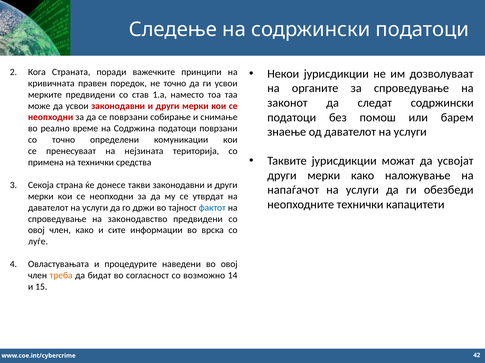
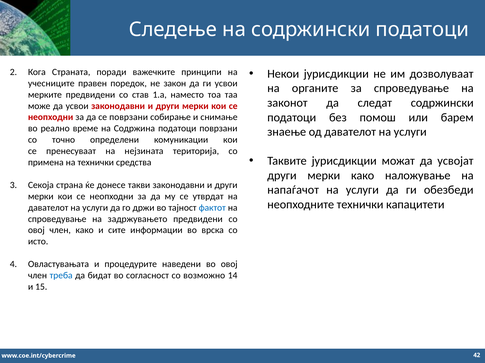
кривичната: кривичната -> учесниците (51, 83)
не точно: точно -> закон (175, 83)
законодавство: законодавство -> задржувањето (138, 219)
луѓе: луѓе -> исто (38, 242)
треба colour: orange -> blue (61, 276)
